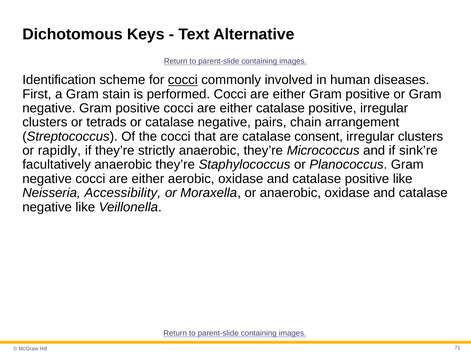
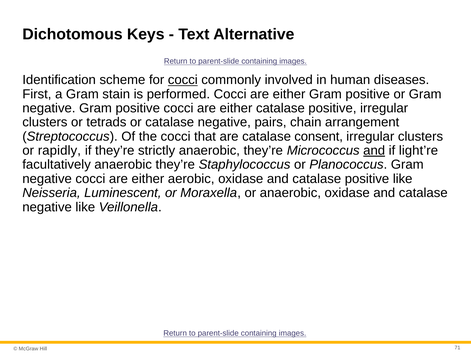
and underline: none -> present (374, 151)
sink’re: sink’re -> light’re (418, 151)
Accessibility: Accessibility -> Luminescent (123, 193)
